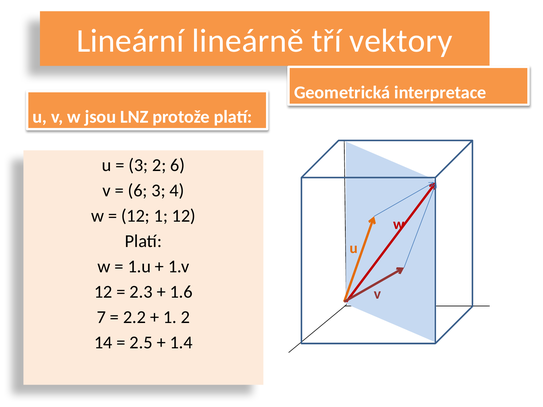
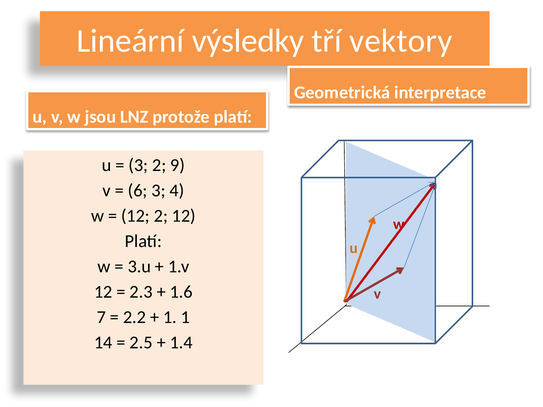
lineárně: lineárně -> výsledky (248, 41)
2 6: 6 -> 9 (178, 165)
12 1: 1 -> 2 (161, 216)
1.u: 1.u -> 3.u (139, 267)
1 2: 2 -> 1 (185, 317)
